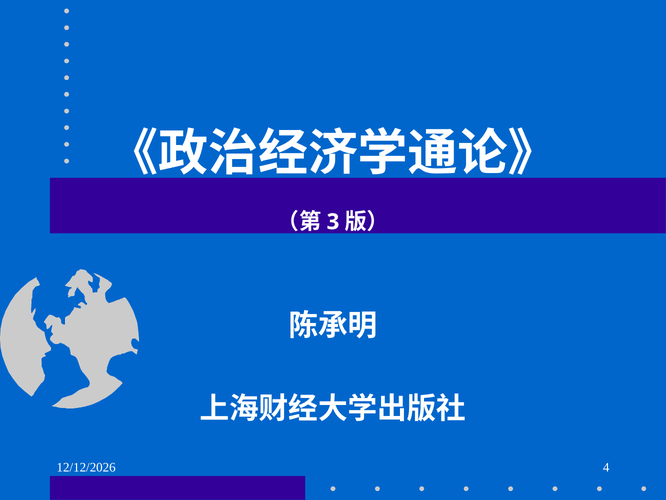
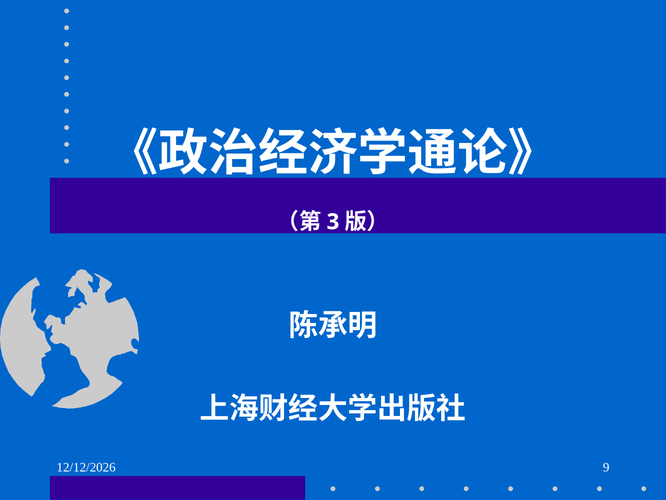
4: 4 -> 9 (606, 467)
